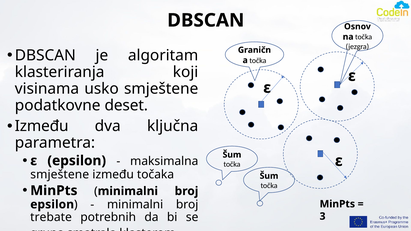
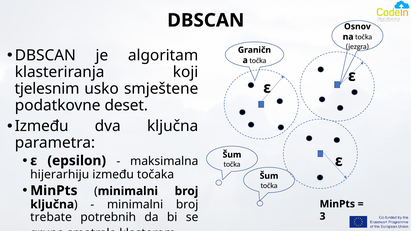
visinama: visinama -> tjelesnim (47, 89)
smještene: smještene -> hijerarhiju (60, 175)
epsilon: epsilon -> ključna (52, 205)
